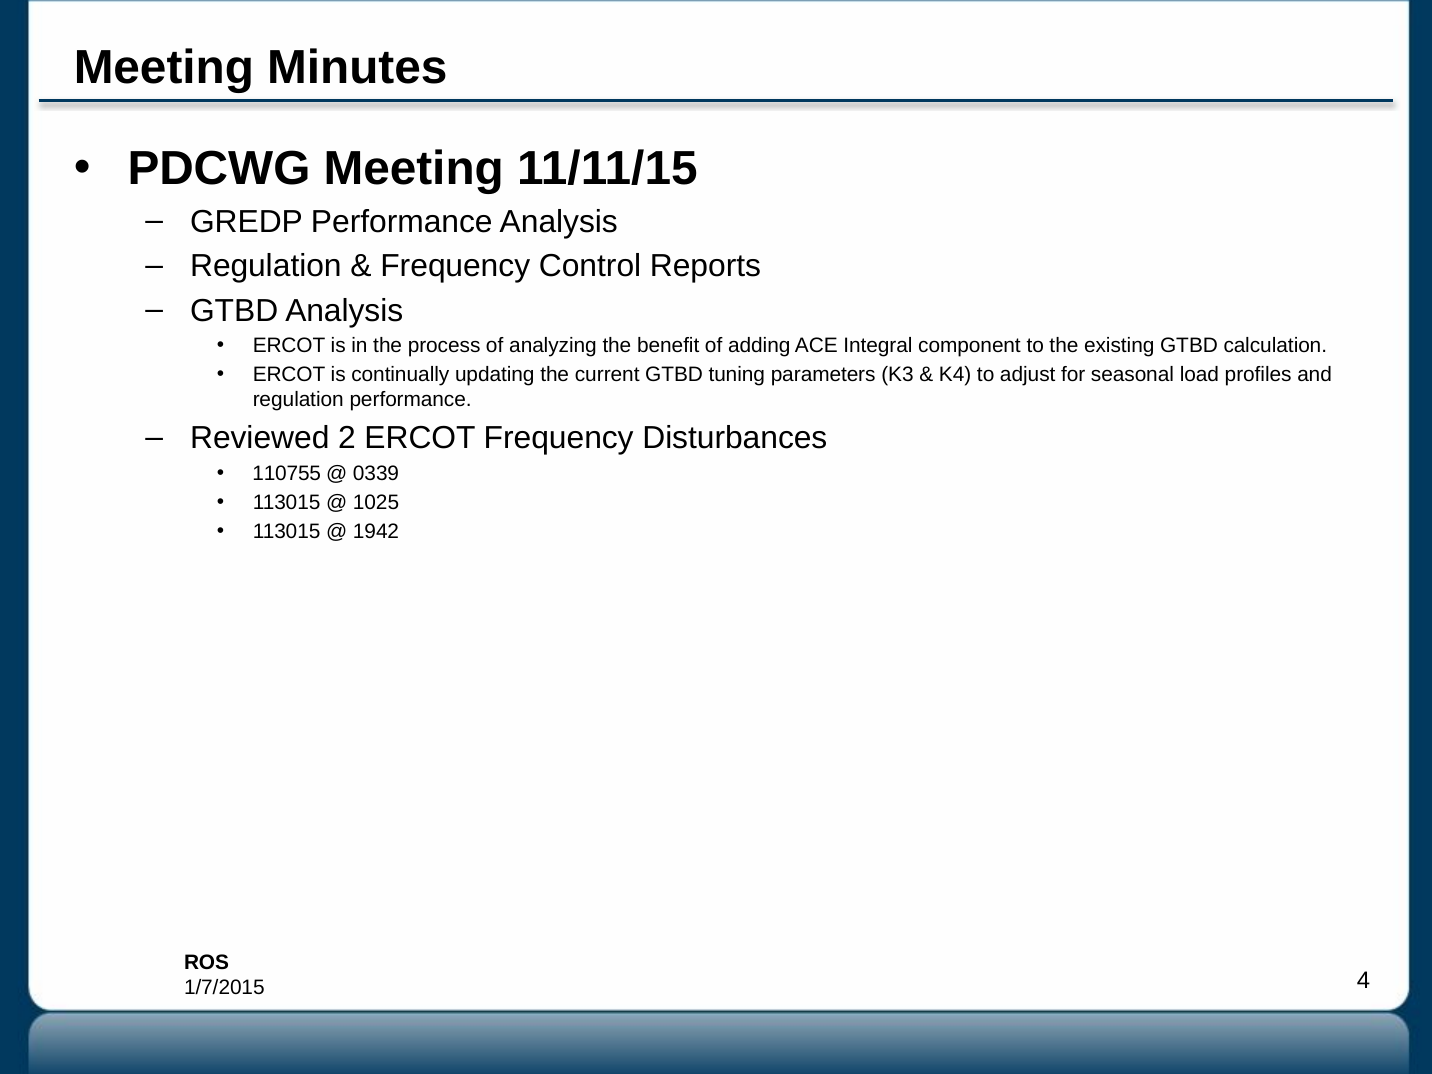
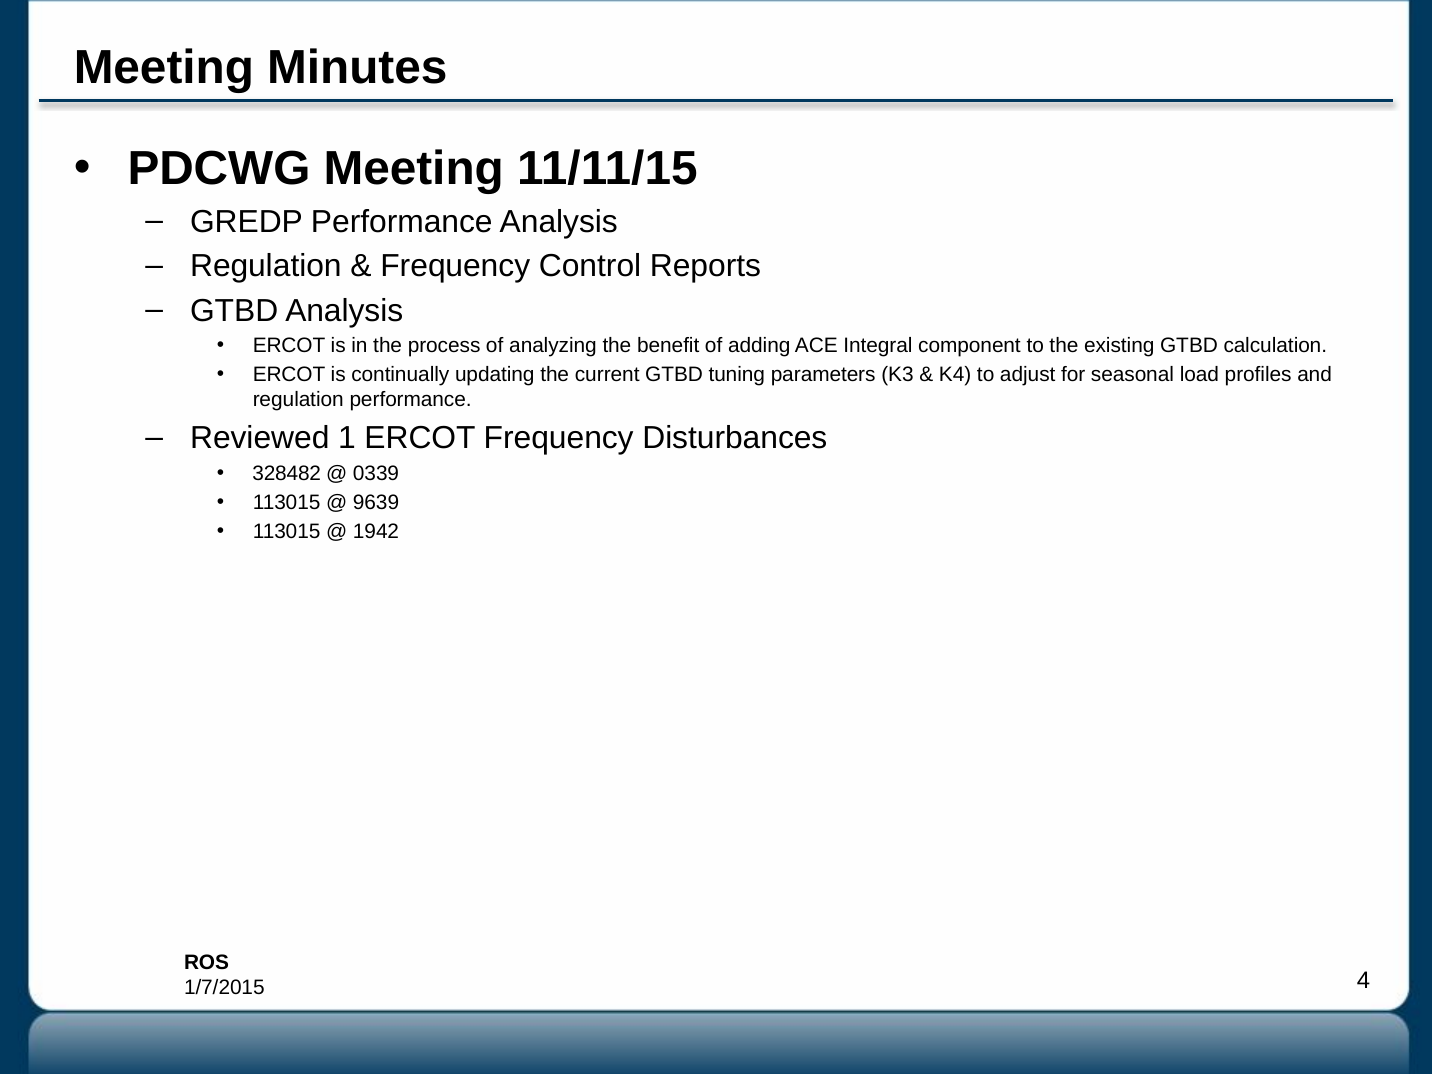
2: 2 -> 1 (347, 438)
110755: 110755 -> 328482 (287, 473)
1025: 1025 -> 9639 (376, 502)
